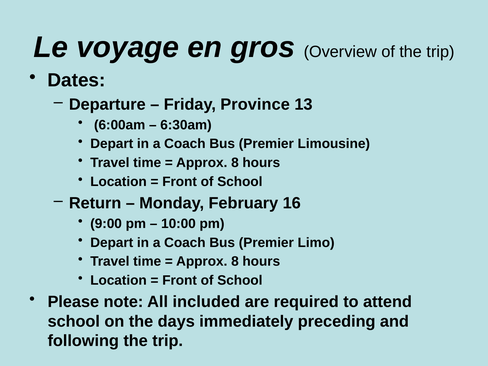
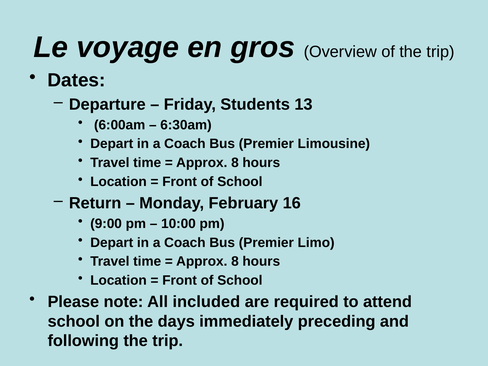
Province: Province -> Students (255, 104)
